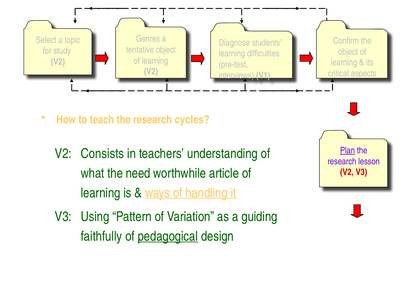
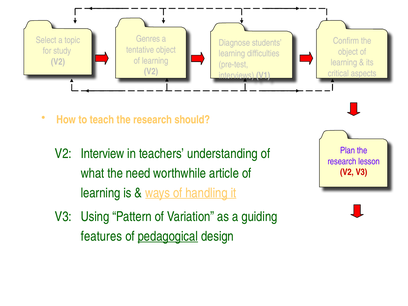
cycles: cycles -> should (192, 120)
Plan underline: present -> none (347, 151)
Consists: Consists -> Interview (103, 154)
faithfully: faithfully -> features (101, 236)
